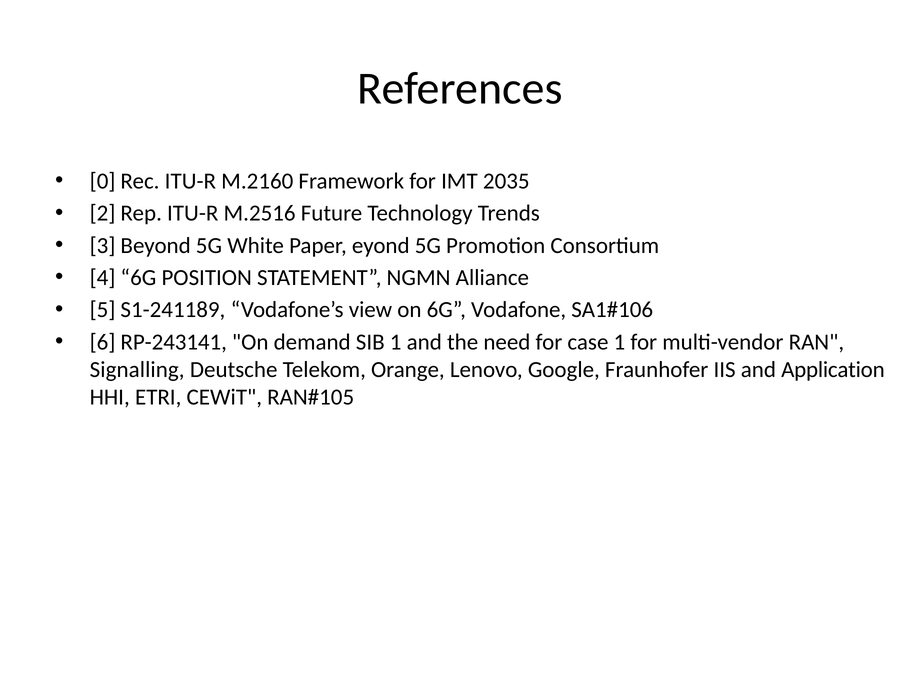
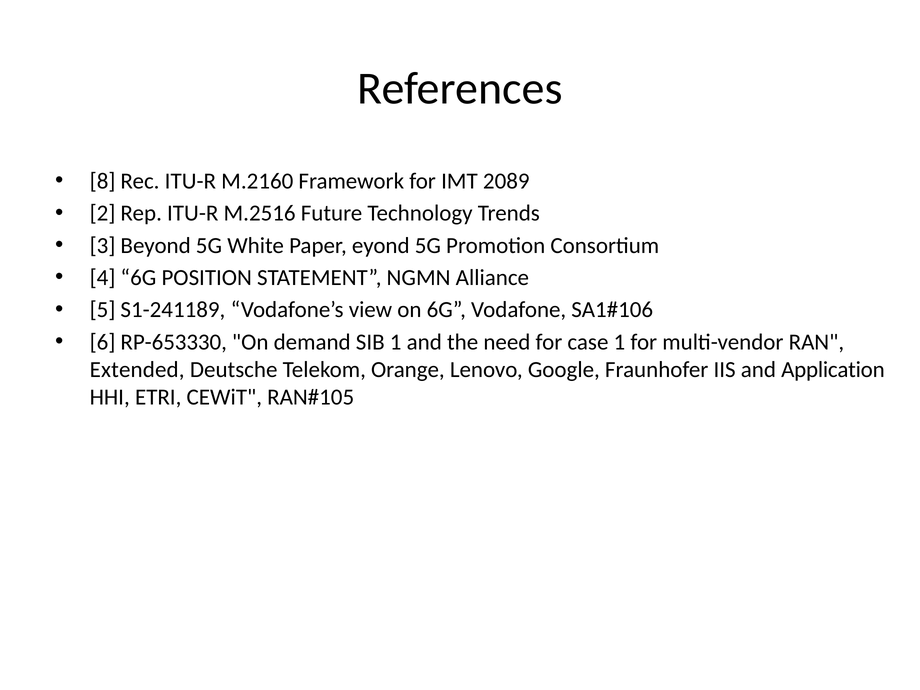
0: 0 -> 8 (103, 181)
2035: 2035 -> 2089 (506, 181)
RP-243141: RP-243141 -> RP-653330 (174, 342)
Signalling: Signalling -> Extended (137, 370)
